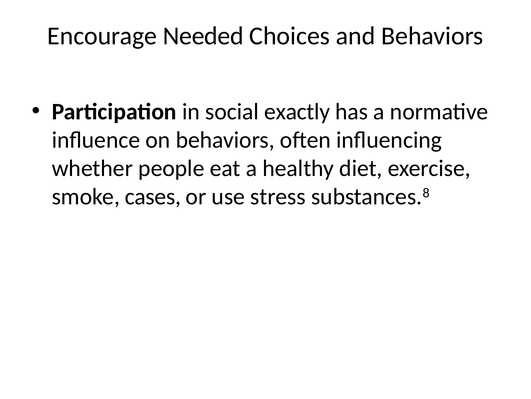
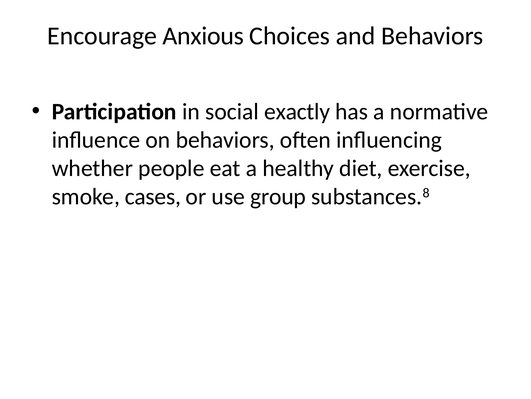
Needed: Needed -> Anxious (203, 36)
stress: stress -> group (278, 196)
